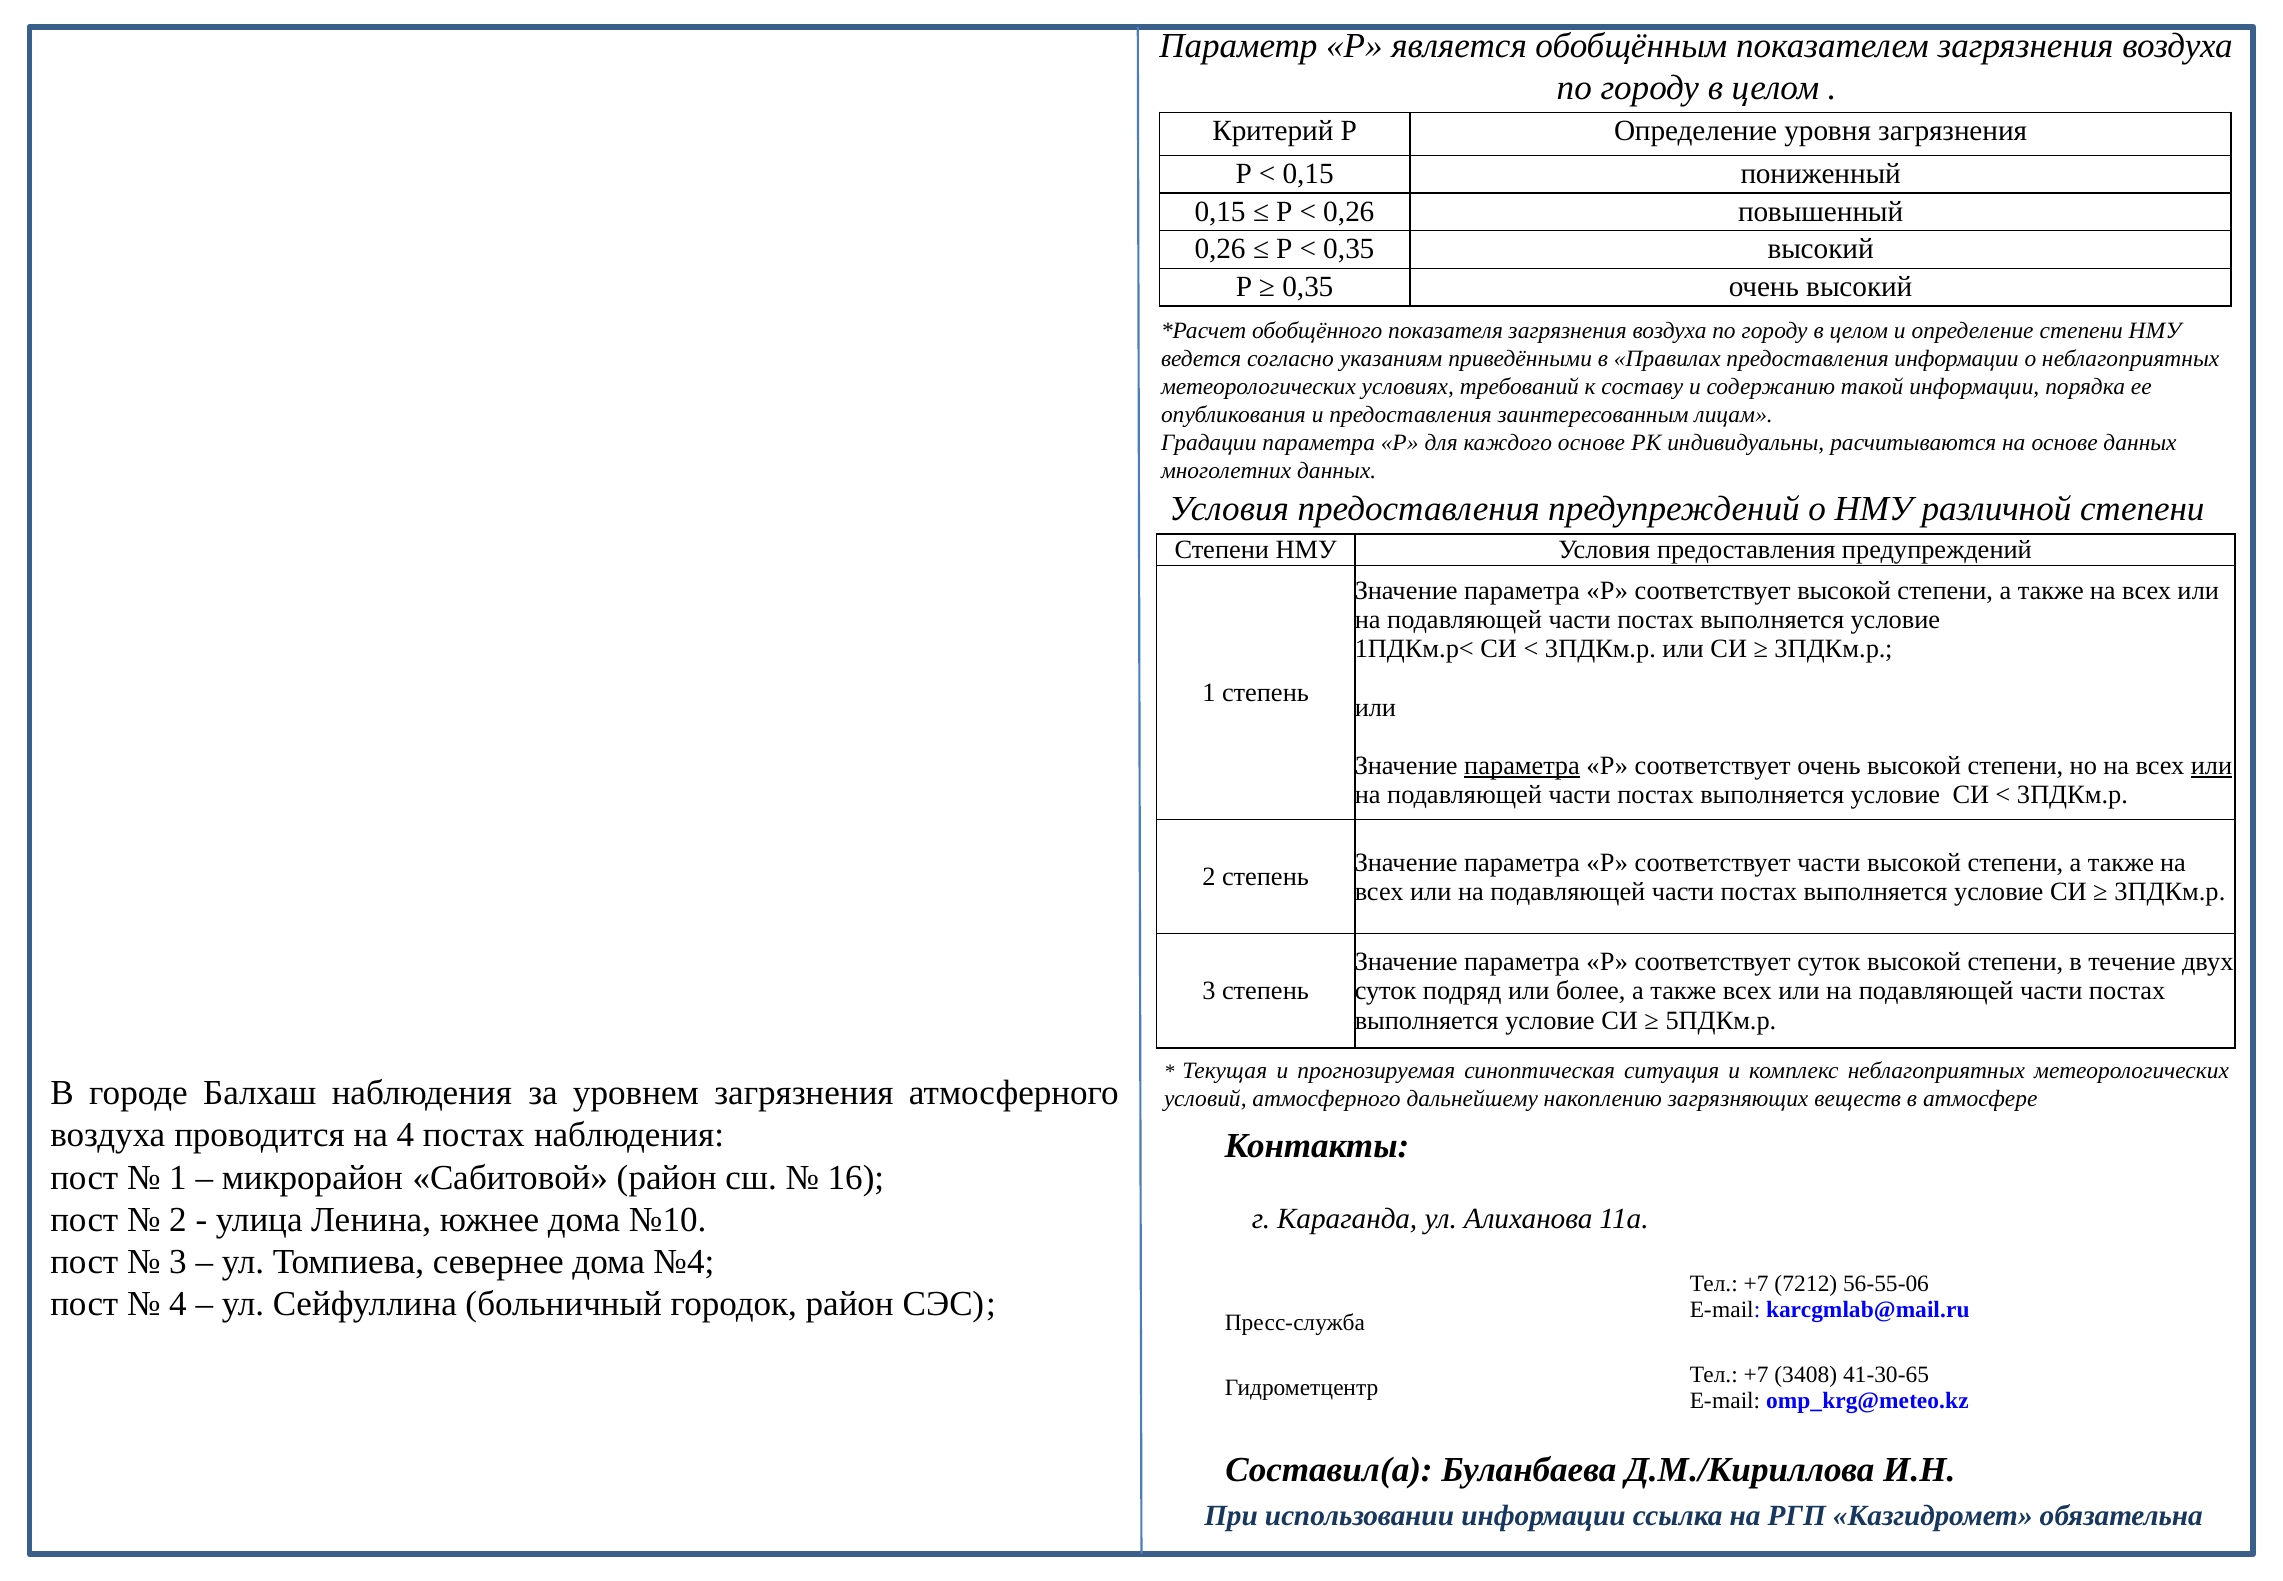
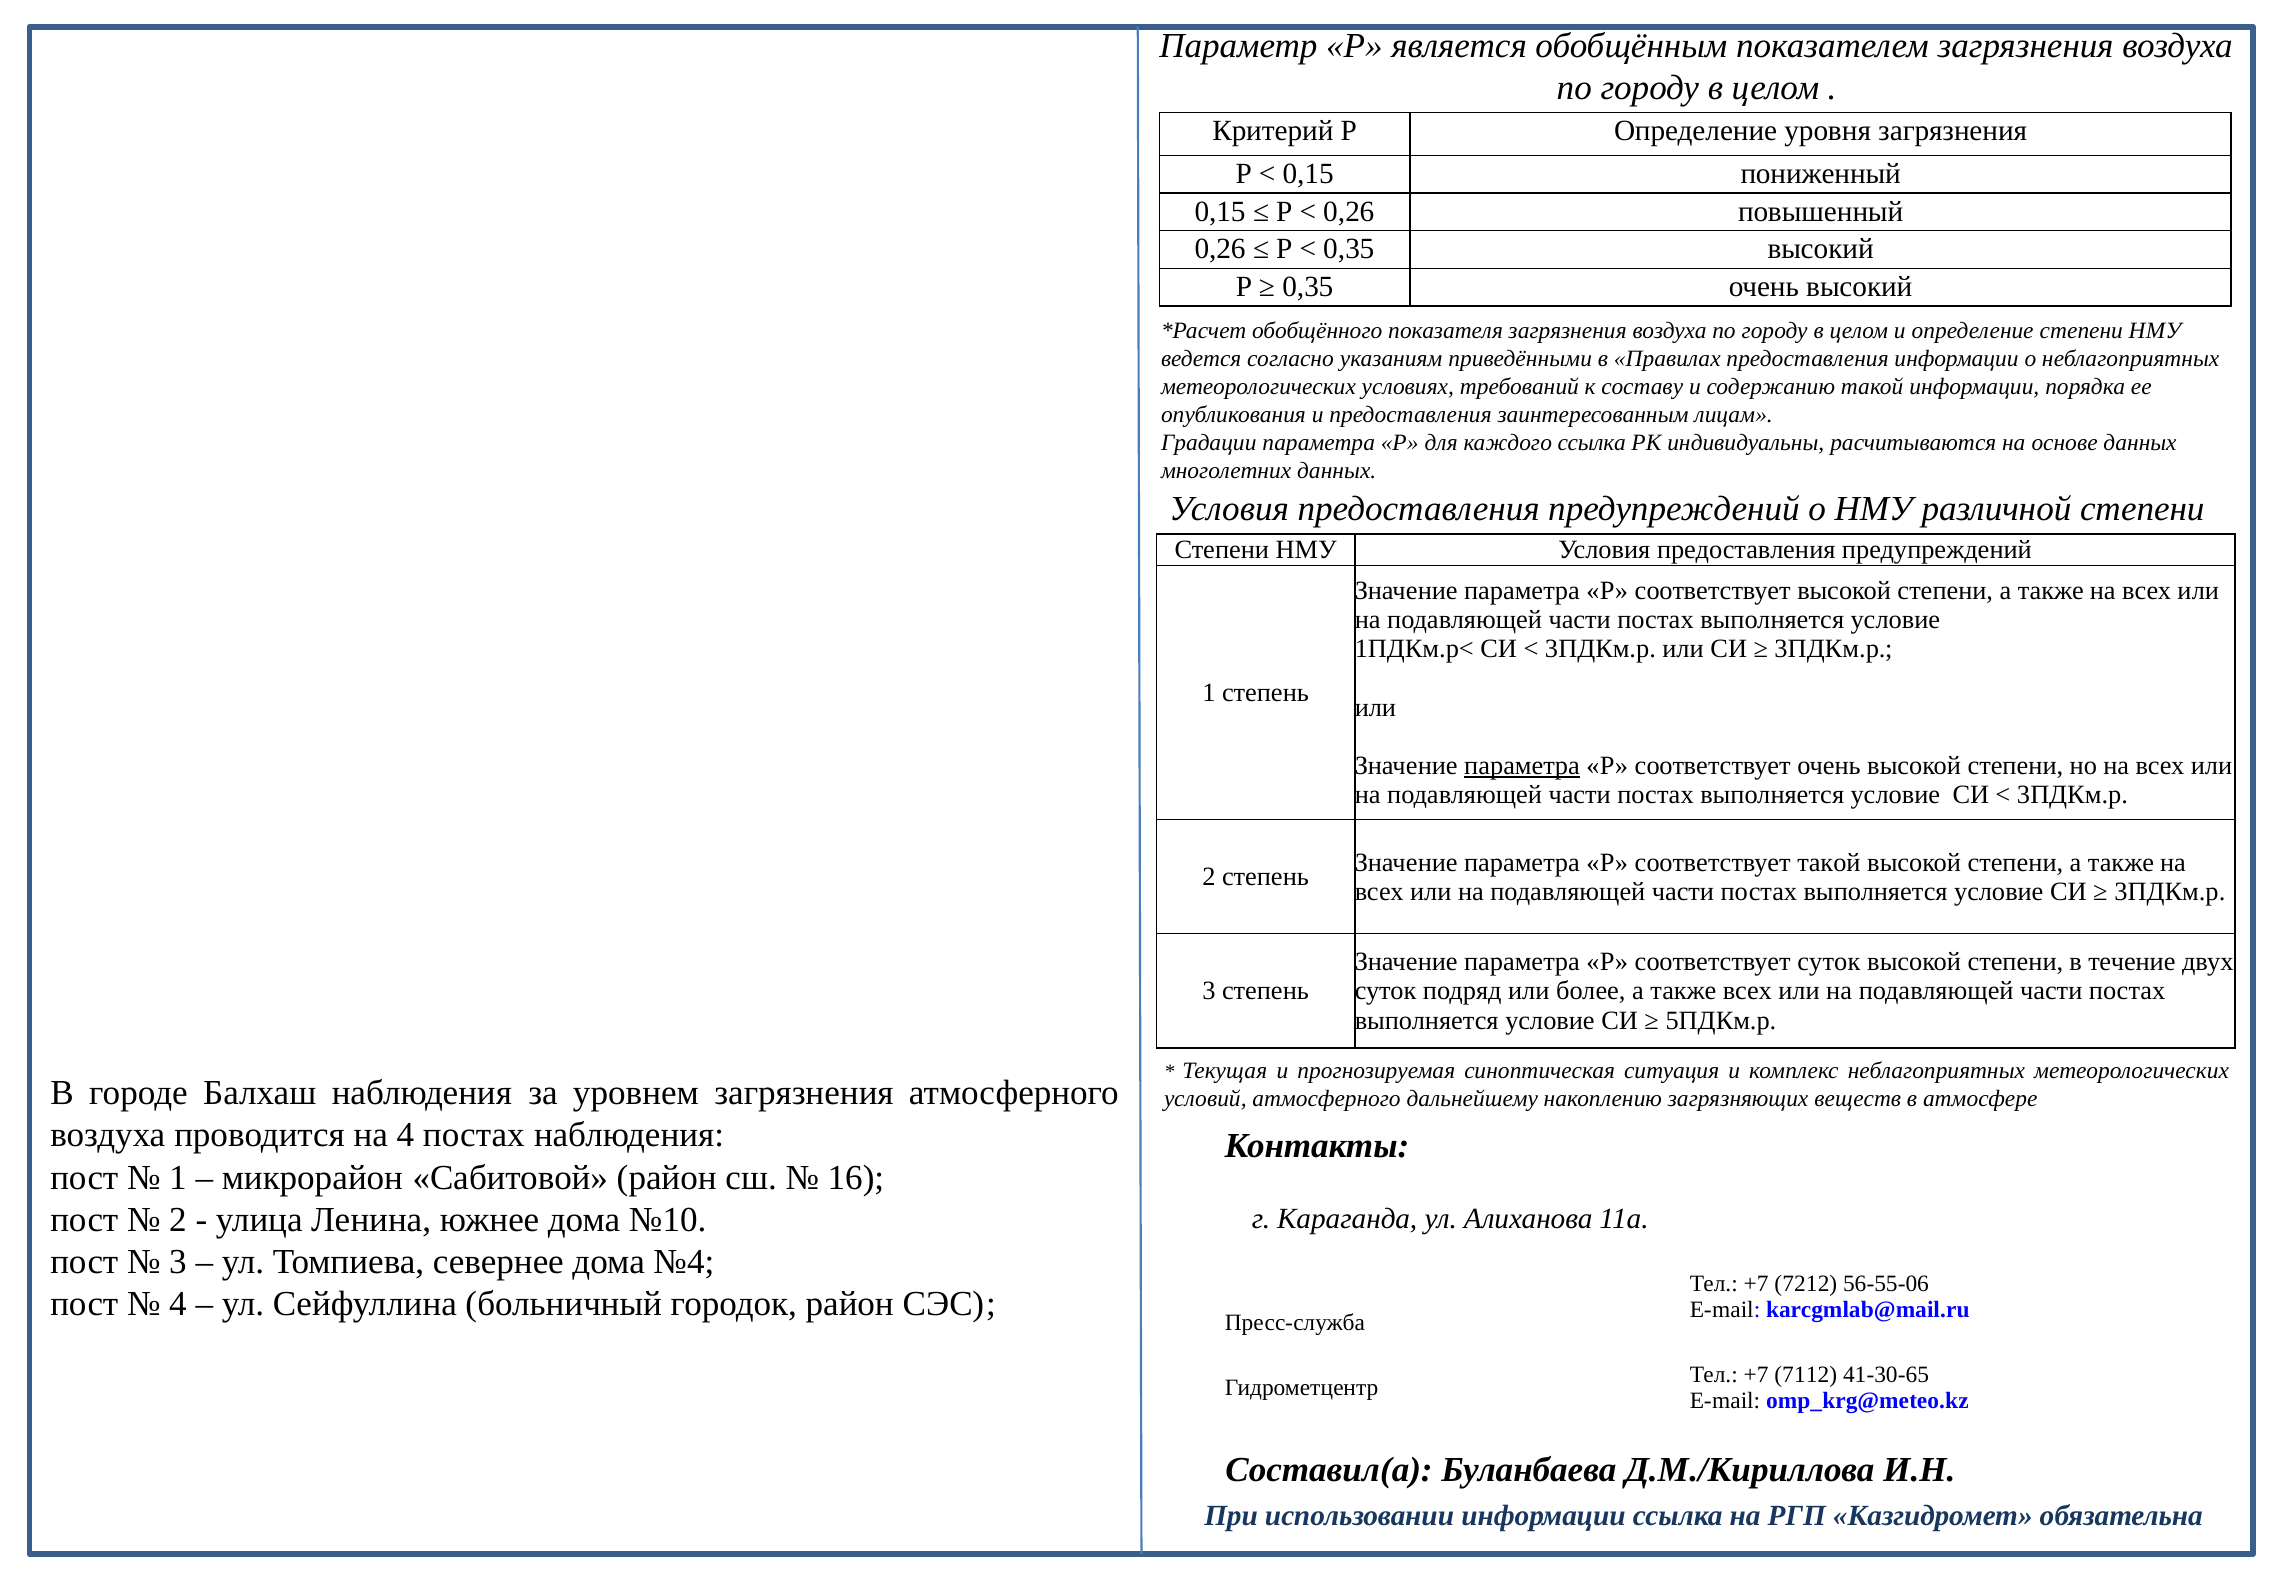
каждого основе: основе -> ссылка (1592, 443)
или underline: present -> none (2212, 766)
соответствует части: части -> такой (1829, 862)
3408: 3408 -> 7112 (1806, 1375)
